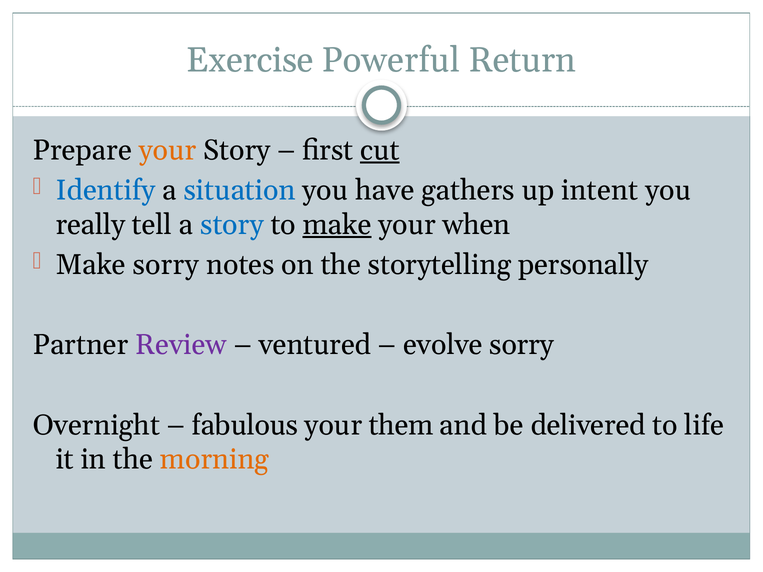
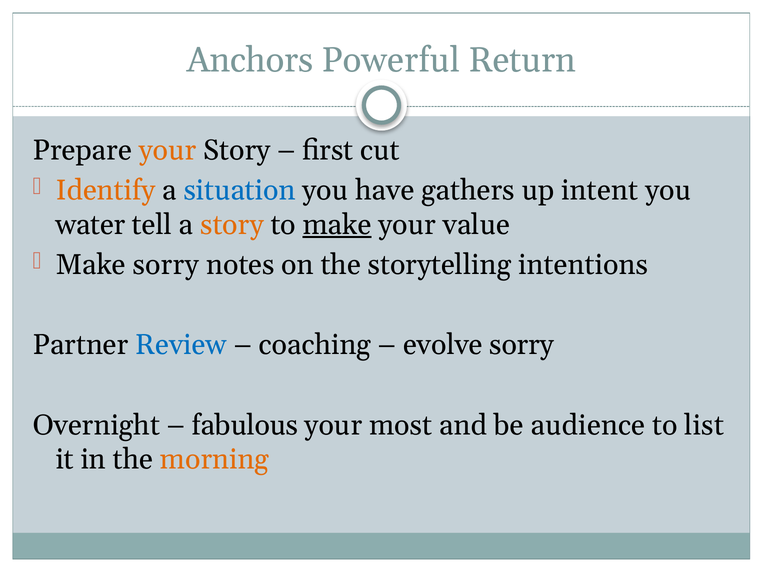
Exercise: Exercise -> Anchors (250, 60)
cut underline: present -> none (380, 150)
Identify colour: blue -> orange (105, 190)
really: really -> water (90, 225)
story colour: blue -> orange (232, 225)
when: when -> value (476, 225)
personally: personally -> intentions (583, 265)
Review colour: purple -> blue (181, 345)
ventured: ventured -> coaching (315, 345)
them: them -> most (401, 425)
delivered: delivered -> audience (588, 425)
life: life -> list (704, 425)
